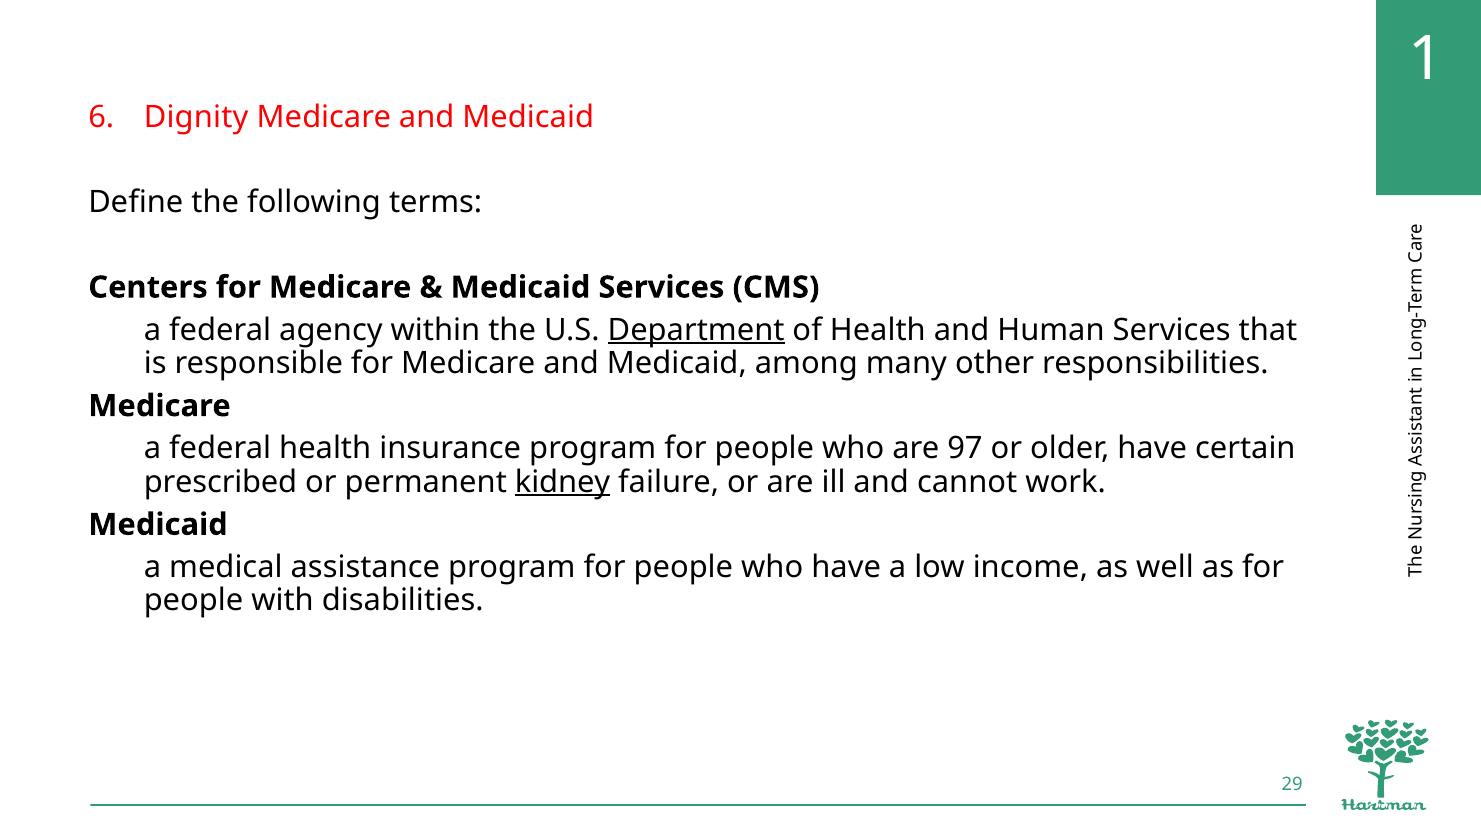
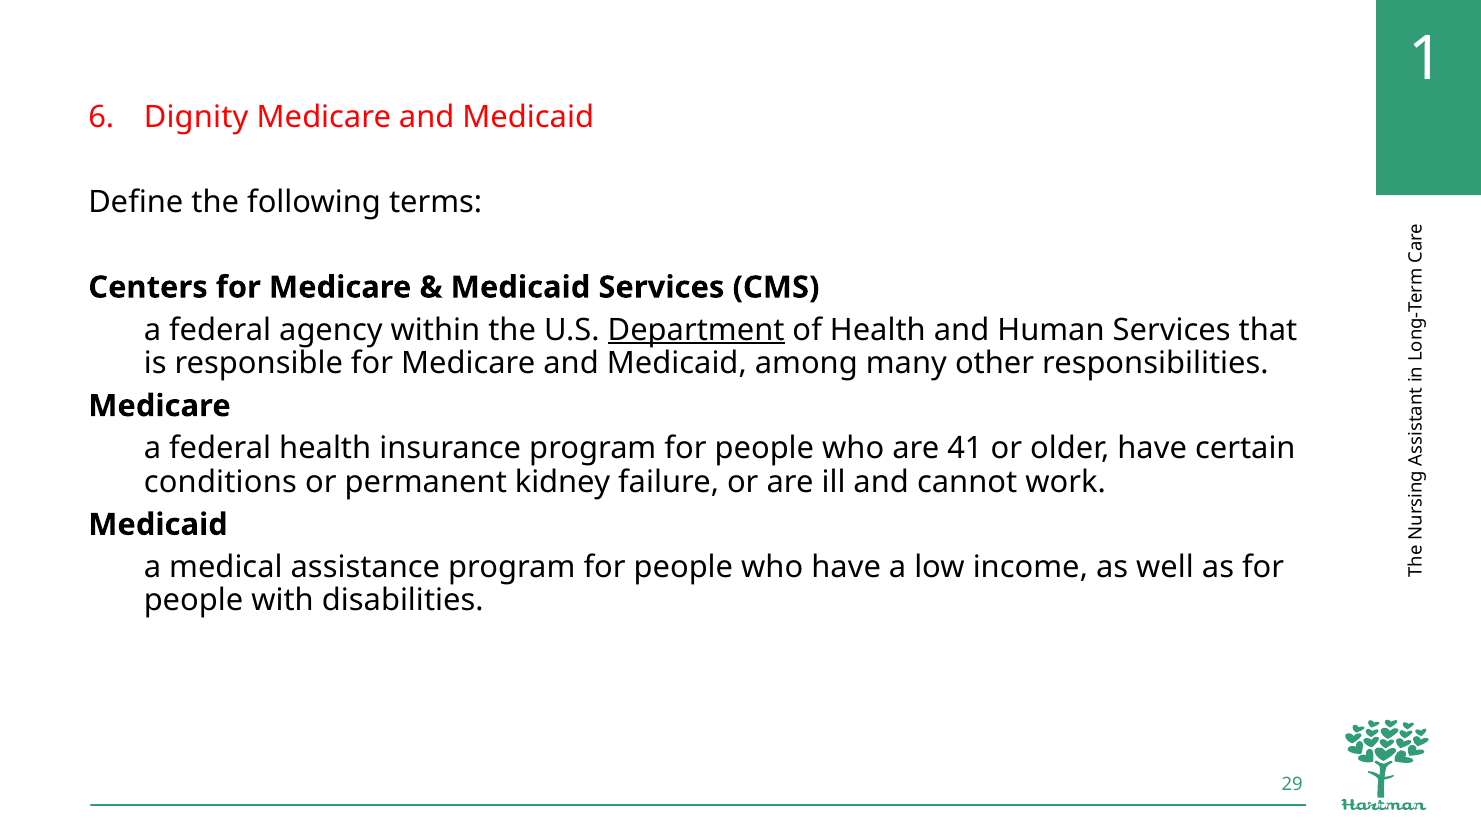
97: 97 -> 41 (965, 449)
prescribed: prescribed -> conditions (220, 482)
kidney underline: present -> none (563, 482)
